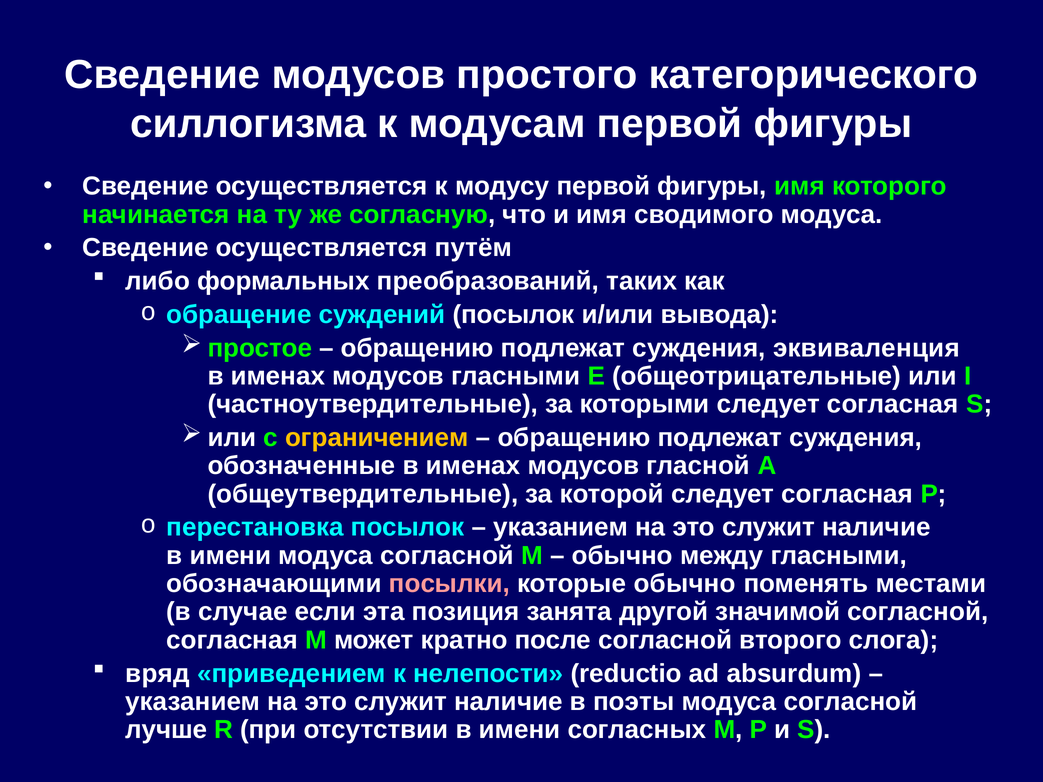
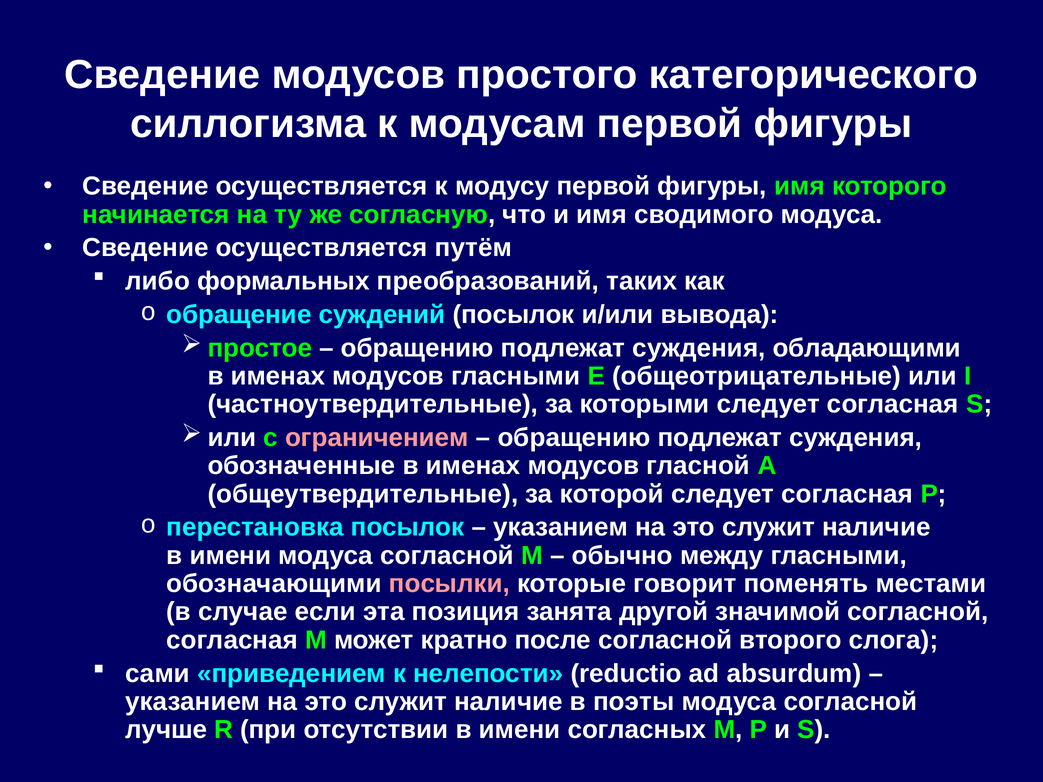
эквиваленция: эквиваленция -> обладающими (867, 348)
ограничением colour: yellow -> pink (377, 438)
которые обычно: обычно -> говорит (685, 584)
вряд: вряд -> сами (158, 674)
